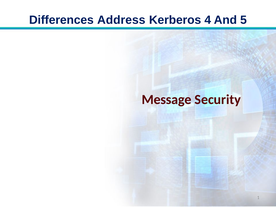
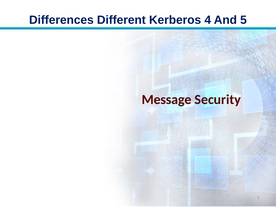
Address: Address -> Different (121, 20)
